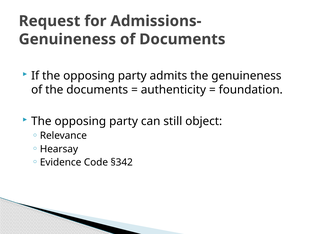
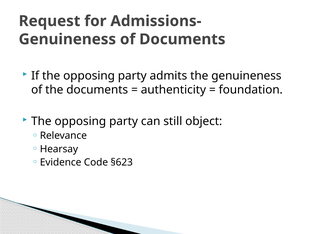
§342: §342 -> §623 (122, 162)
